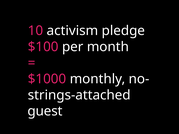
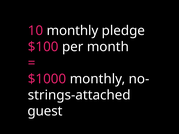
10 activism: activism -> monthly (72, 31)
